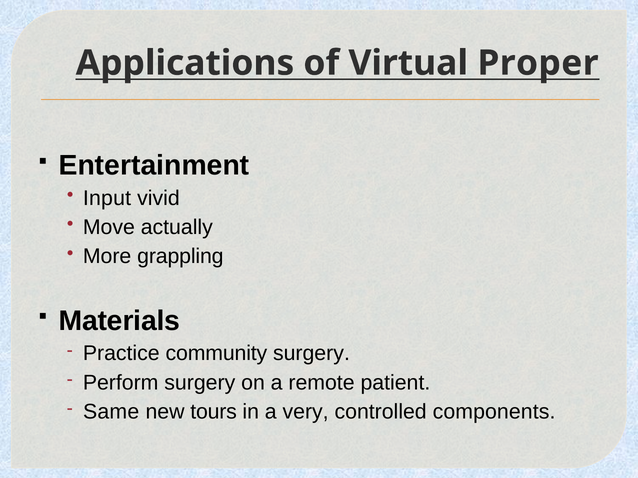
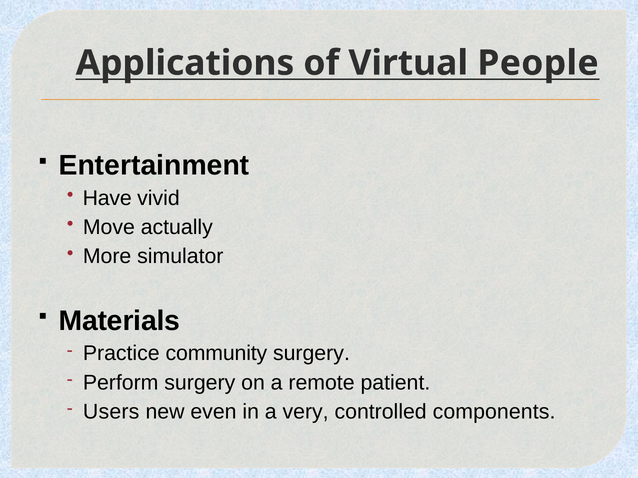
Proper: Proper -> People (538, 63)
Input: Input -> Have (107, 199)
grappling: grappling -> simulator (180, 257)
Same: Same -> Users (111, 412)
tours: tours -> even (213, 412)
